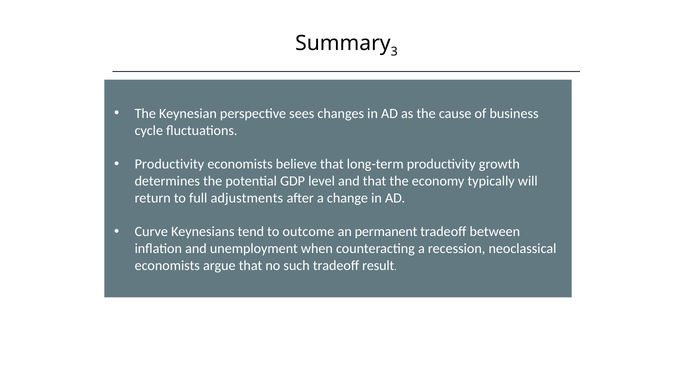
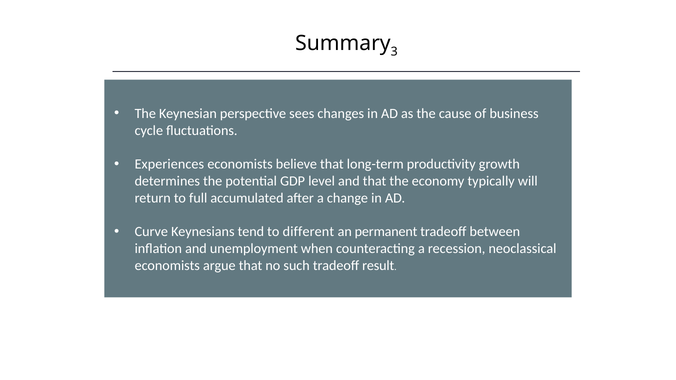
Productivity: Productivity -> Experiences (169, 164)
adjustments: adjustments -> accumulated (247, 198)
outcome: outcome -> different (308, 232)
